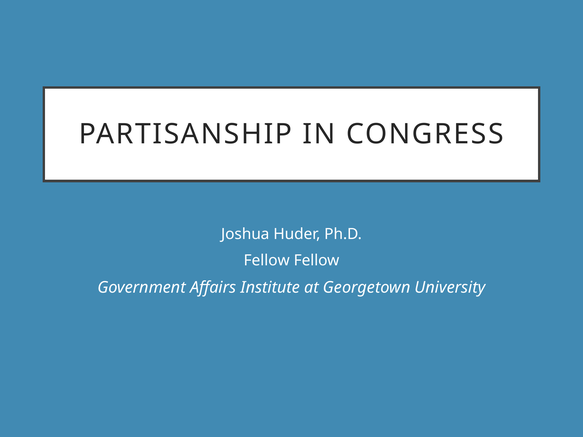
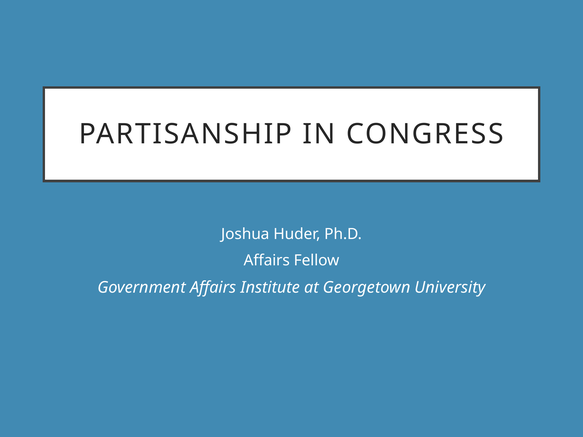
Fellow: Fellow -> Affairs (267, 261)
